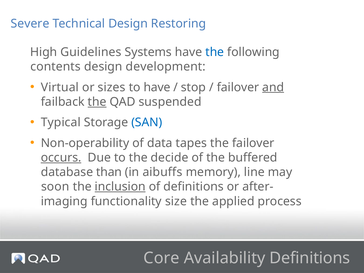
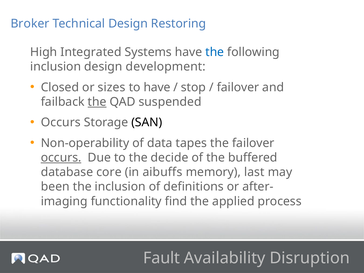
Severe: Severe -> Broker (30, 24)
Guidelines: Guidelines -> Integrated (91, 52)
contents: contents -> inclusion (56, 67)
Virtual: Virtual -> Closed (60, 87)
and underline: present -> none (273, 87)
Typical: Typical -> Occurs (61, 122)
SAN colour: blue -> black (147, 122)
than: than -> core (109, 172)
line: line -> last (254, 172)
soon: soon -> been (55, 187)
inclusion underline: present -> none (120, 187)
size: size -> find (176, 201)
Core: Core -> Fault (162, 258)
Availability Definitions: Definitions -> Disruption (310, 258)
